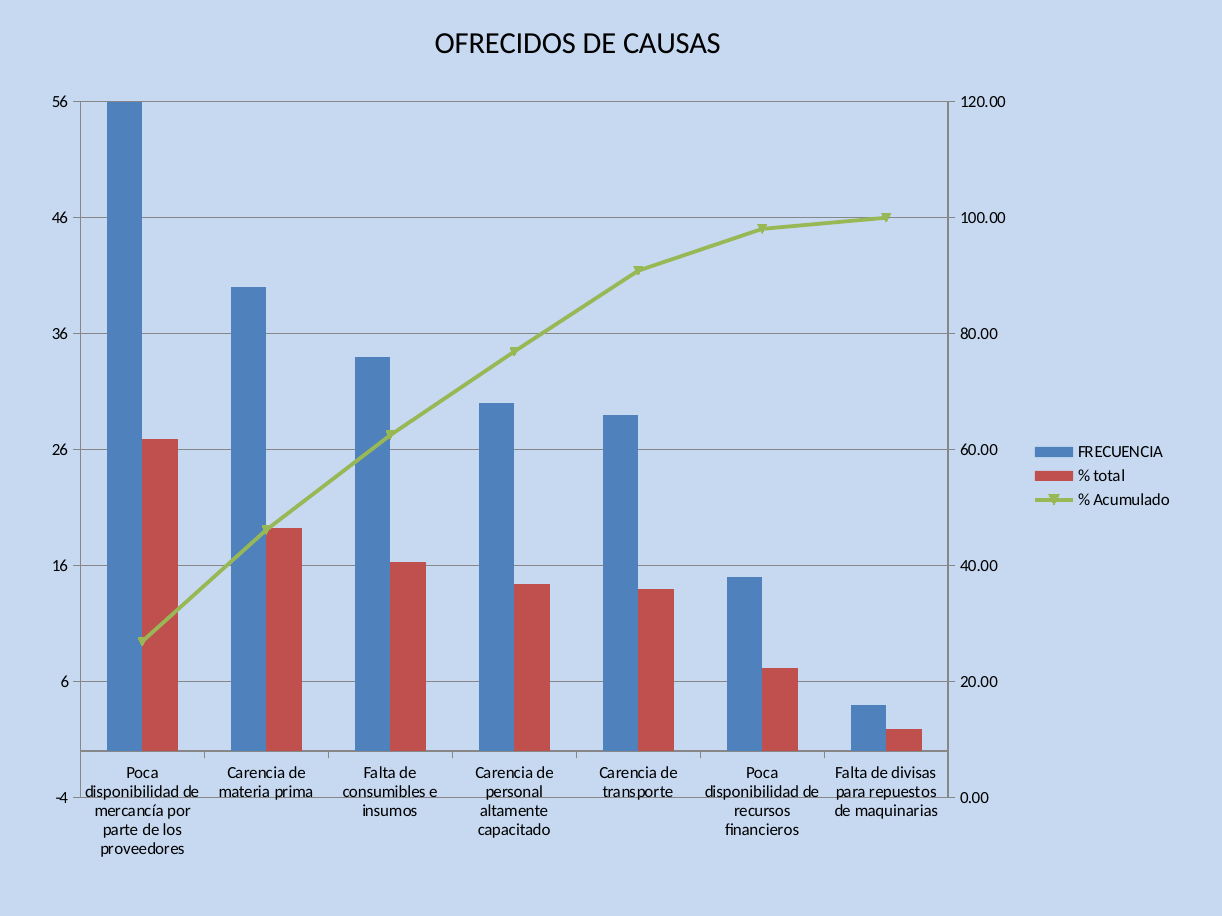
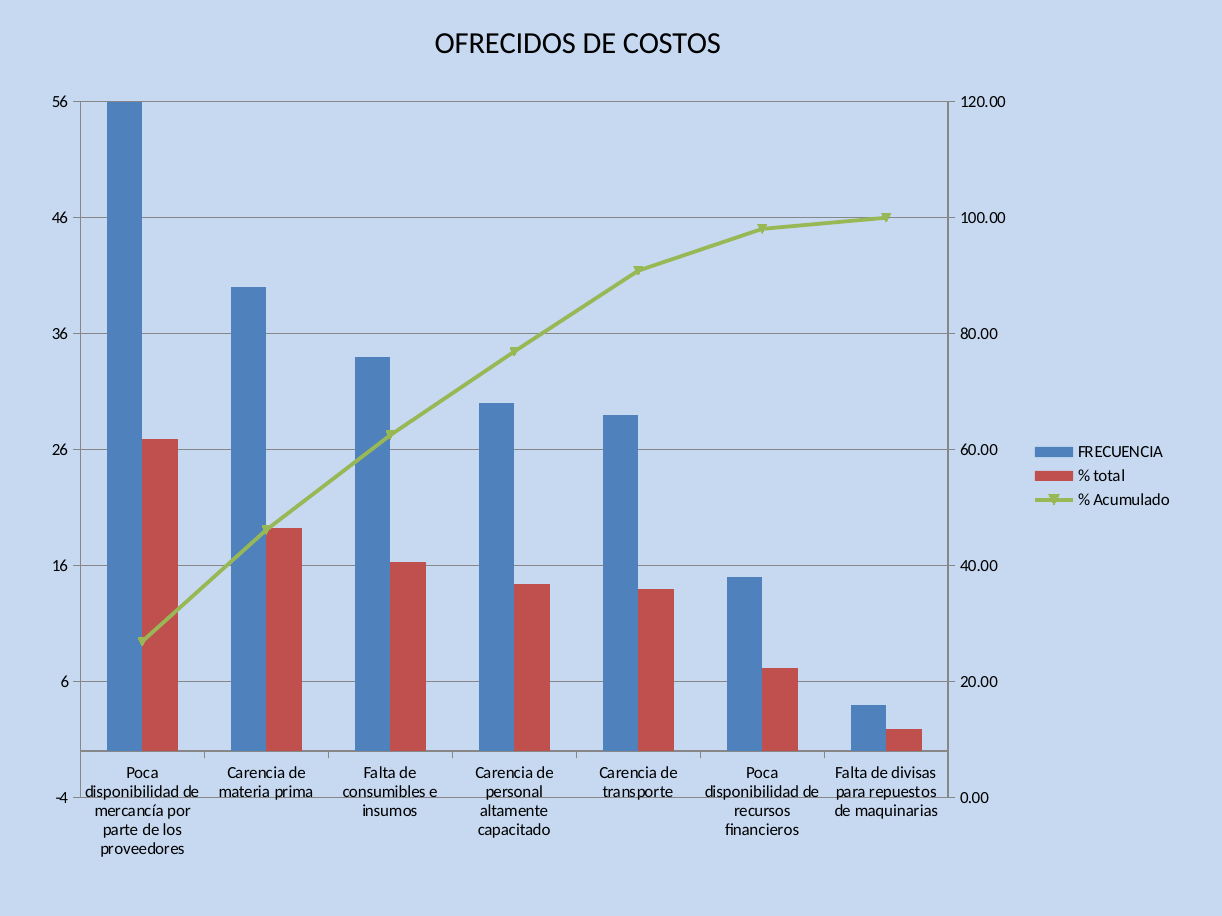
CAUSAS: CAUSAS -> COSTOS (672, 44)
